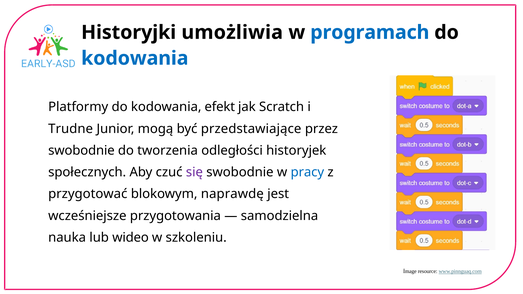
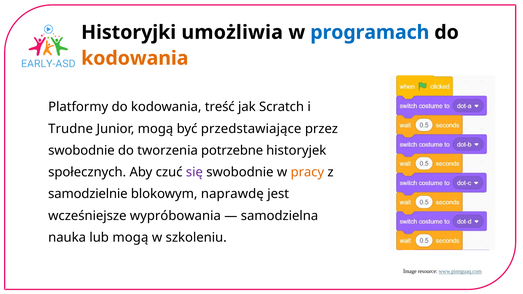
kodowania colour: blue -> orange (135, 58)
efekt: efekt -> treść (220, 107)
odległości: odległości -> potrzebne (232, 151)
pracy colour: blue -> orange (307, 172)
przygotować: przygotować -> samodzielnie (88, 194)
przygotowania: przygotowania -> wypróbowania (175, 216)
lub wideo: wideo -> mogą (130, 238)
